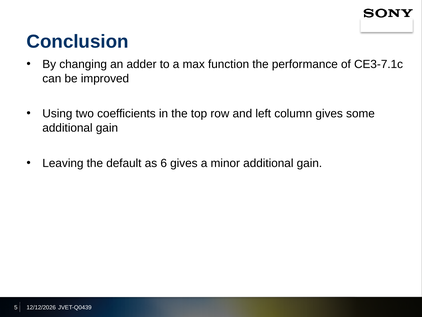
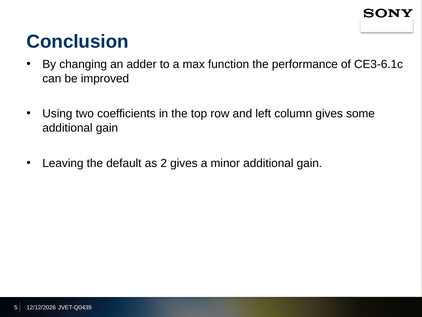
CE3-7.1c: CE3-7.1c -> CE3-6.1c (379, 64)
6: 6 -> 2 (164, 163)
